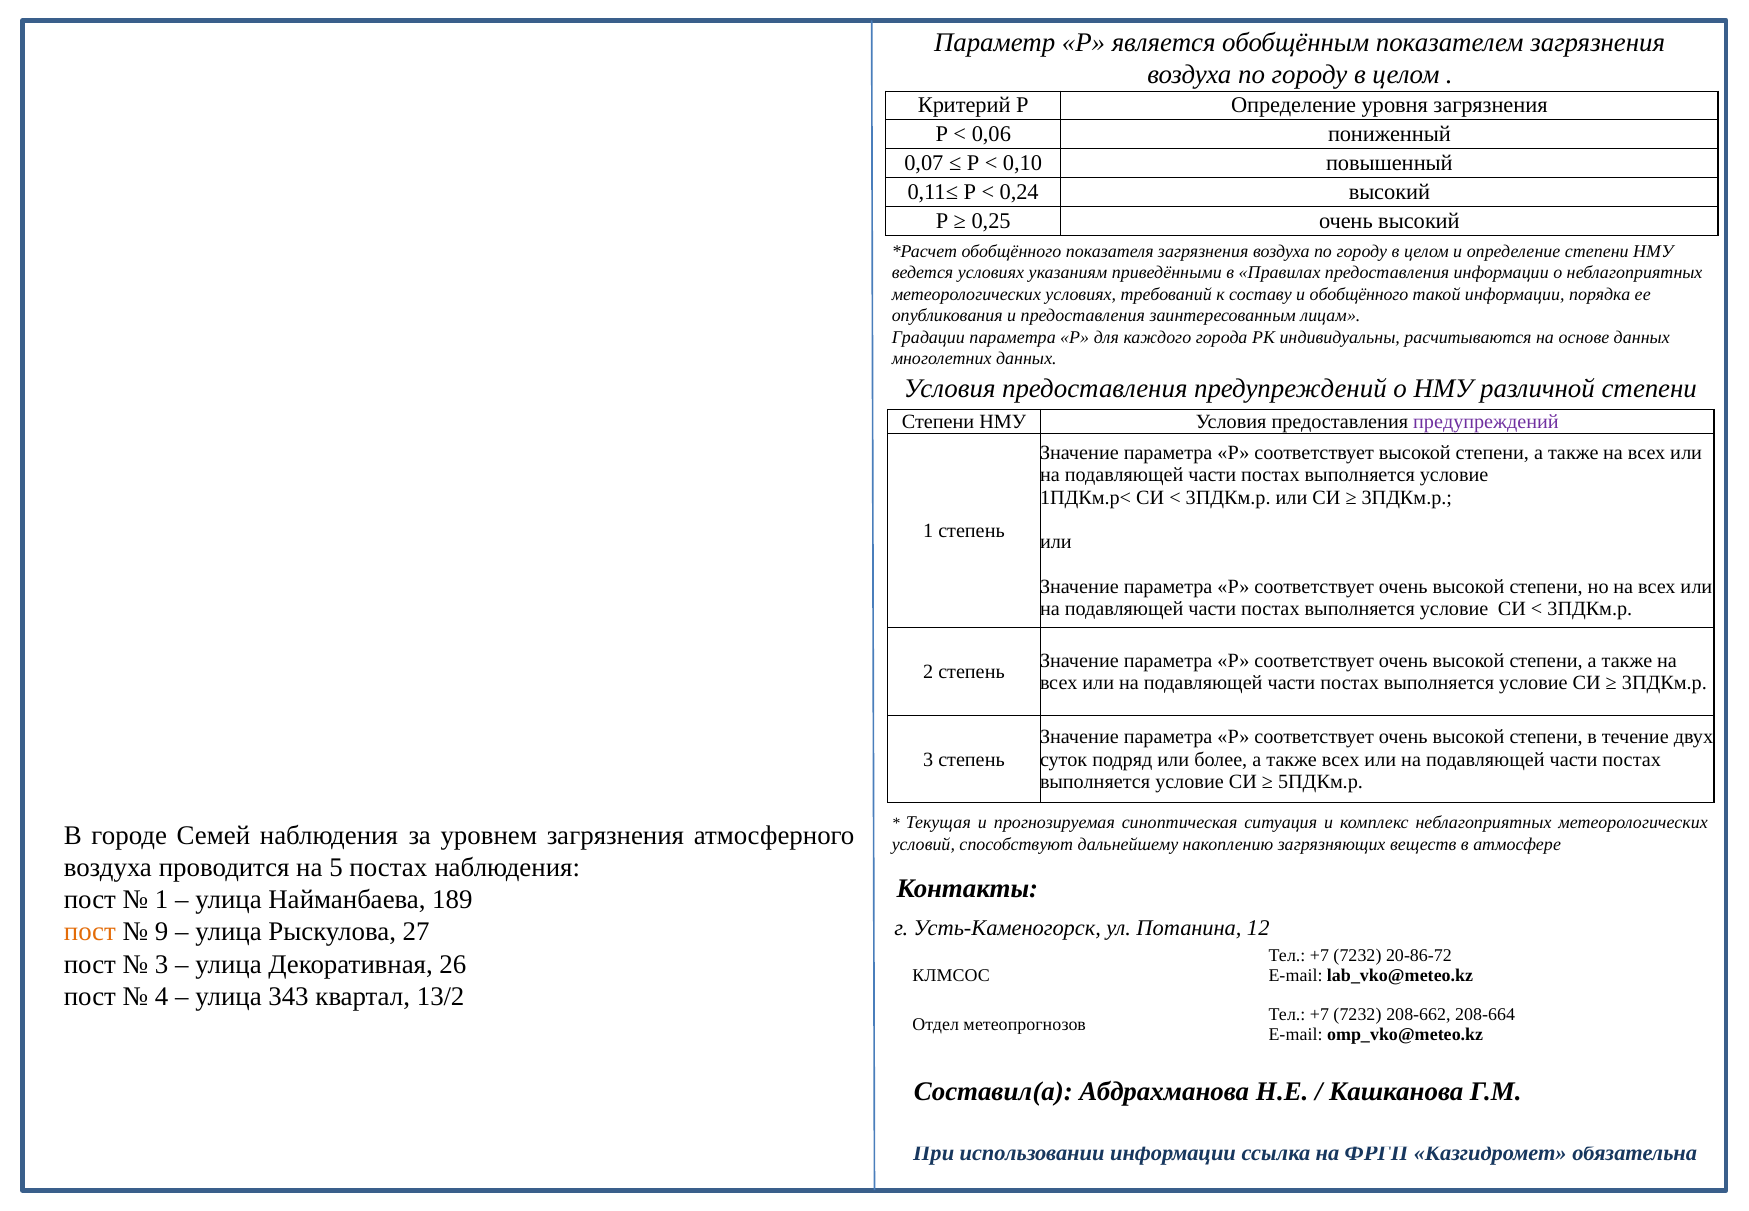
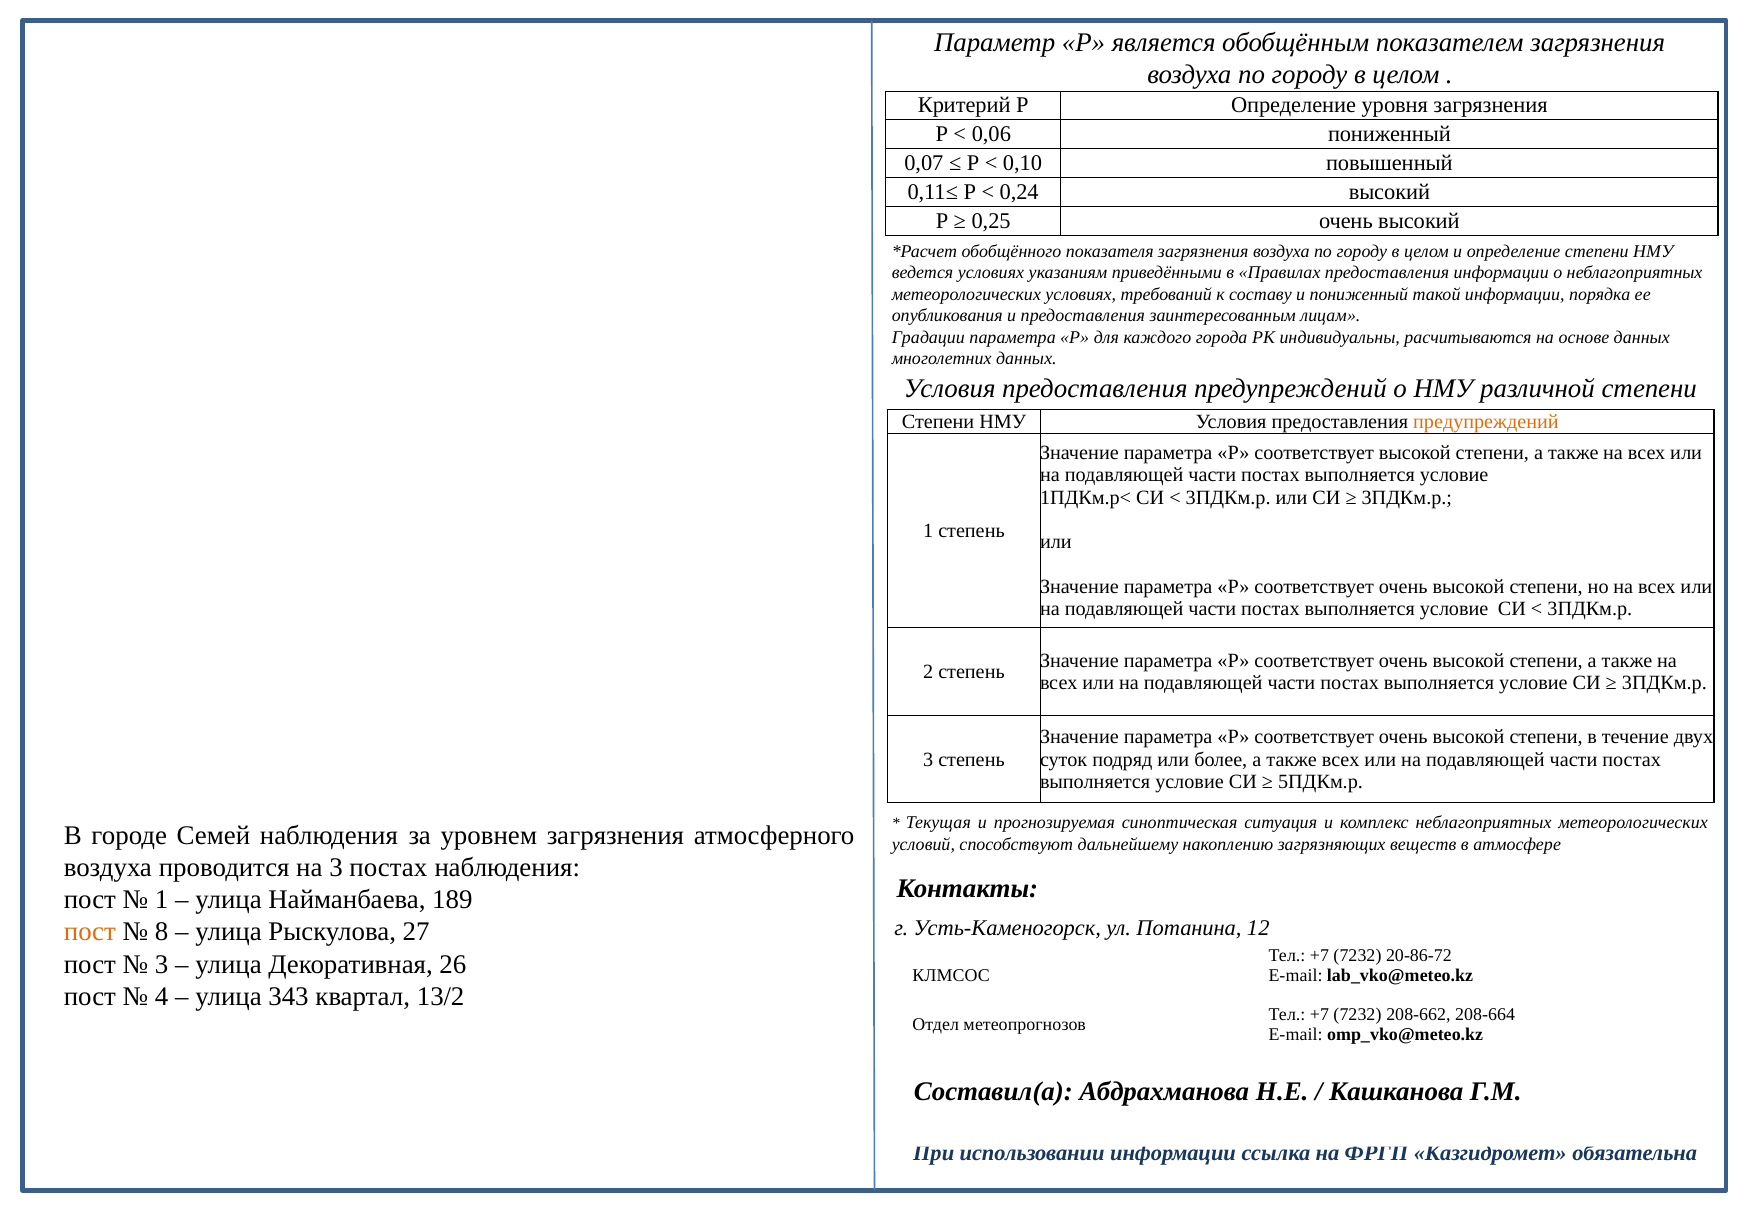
и обобщённого: обобщённого -> пониженный (1359, 294)
предупреждений colour: purple -> orange (1486, 422)
на 5: 5 -> 3 (336, 867)
9: 9 -> 8 (162, 932)
